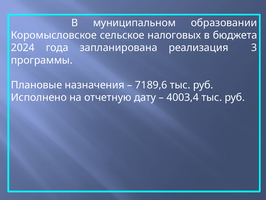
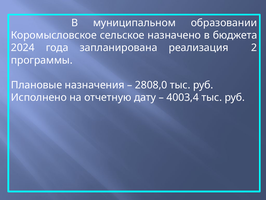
налоговых: налоговых -> назначено (174, 35)
3: 3 -> 2 (254, 48)
7189,6: 7189,6 -> 2808,0 (151, 85)
